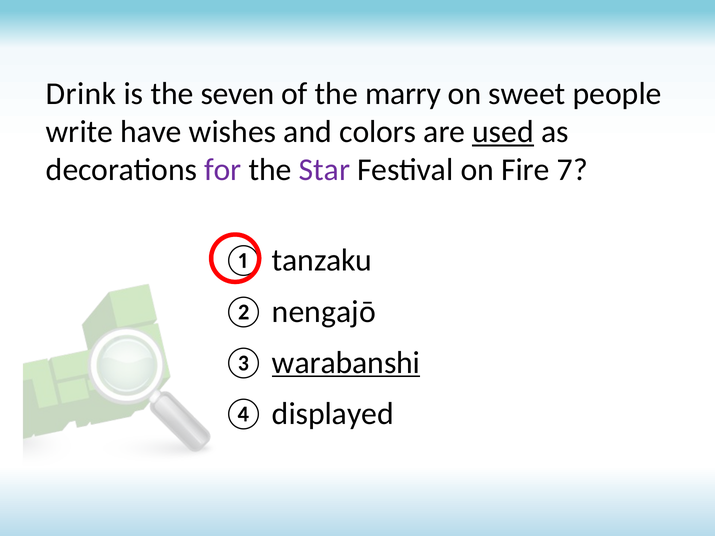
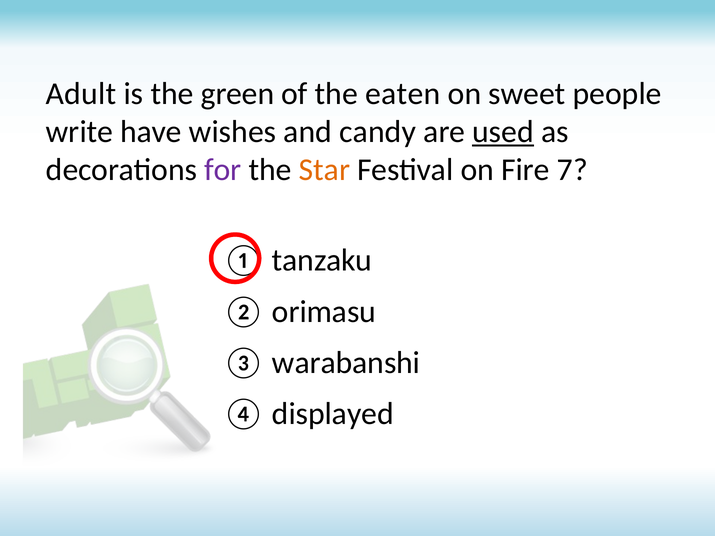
Drink: Drink -> Adult (81, 94)
seven: seven -> green (238, 94)
marry: marry -> eaten (403, 94)
colors: colors -> candy (378, 132)
Star colour: purple -> orange (325, 170)
nengajō: nengajō -> orimasu (324, 312)
warabanshi underline: present -> none (346, 363)
